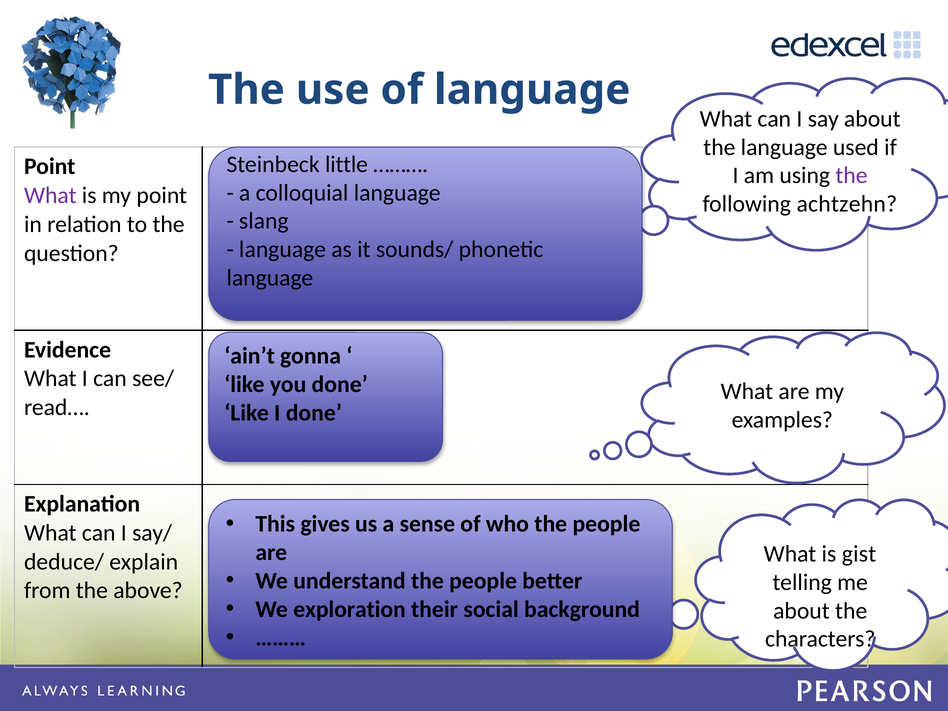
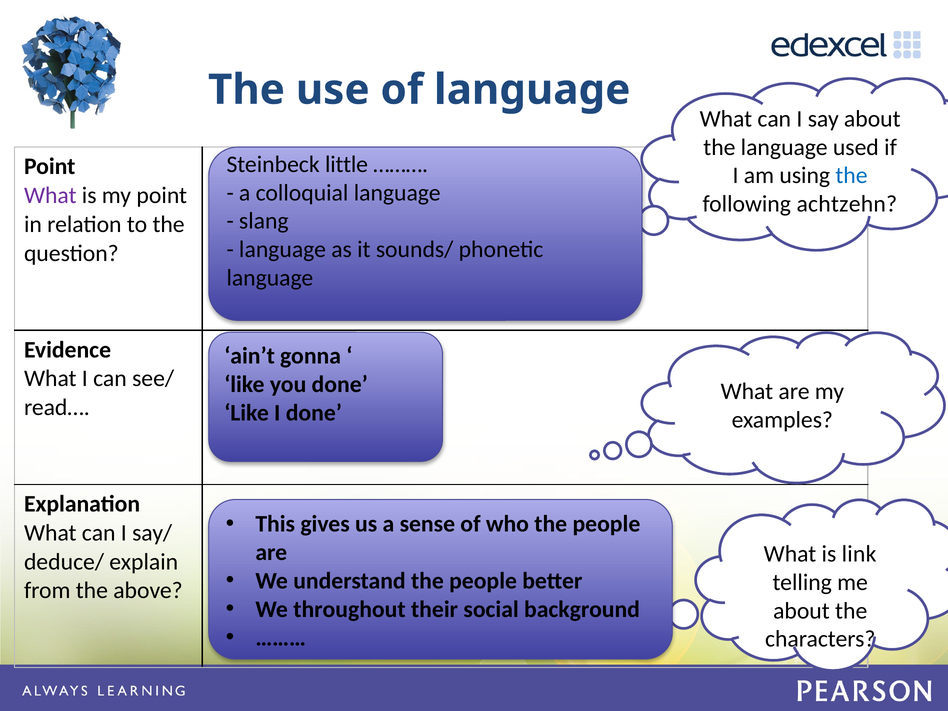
the colour: purple -> blue (851, 176)
gist: gist -> link (859, 554)
exploration: exploration -> throughout (349, 609)
